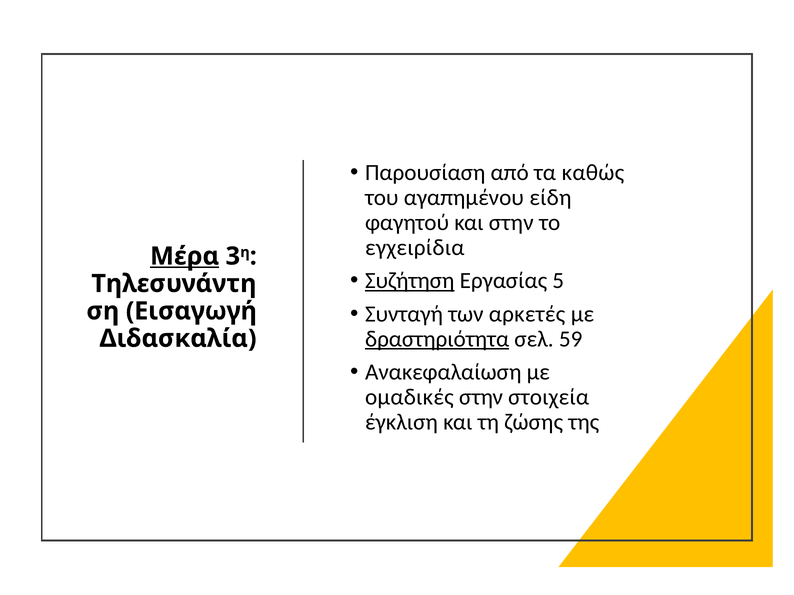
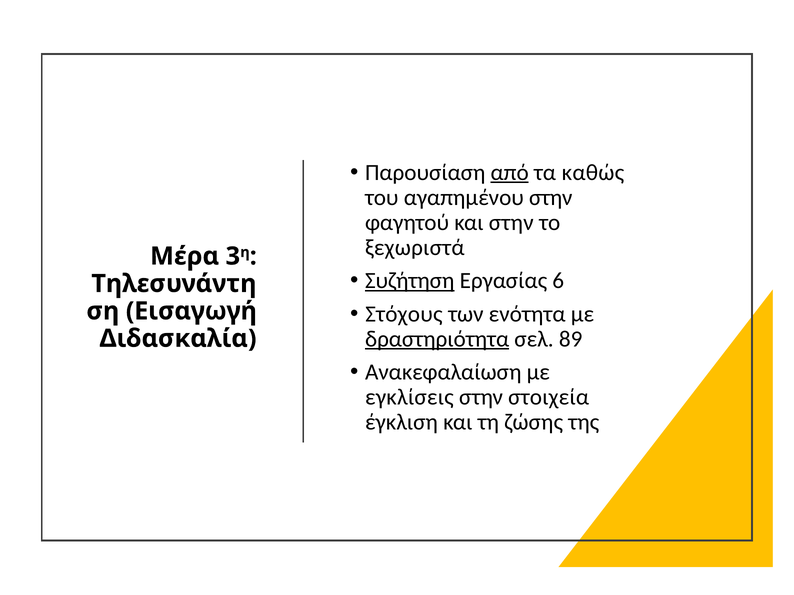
από underline: none -> present (510, 173)
αγαπημένου είδη: είδη -> στην (551, 198)
εγχειρίδια: εγχειρίδια -> ξεχωριστά (415, 248)
Μέρα underline: present -> none (185, 256)
5: 5 -> 6 (558, 281)
Συνταγή: Συνταγή -> Στόχους (404, 314)
αρκετές: αρκετές -> ενότητα (527, 314)
59: 59 -> 89 (571, 339)
ομαδικές: ομαδικές -> εγκλίσεις (409, 398)
